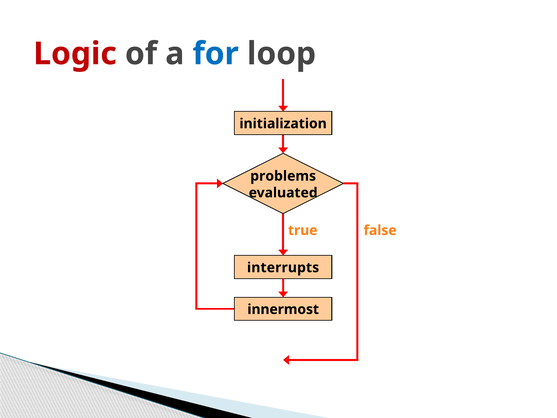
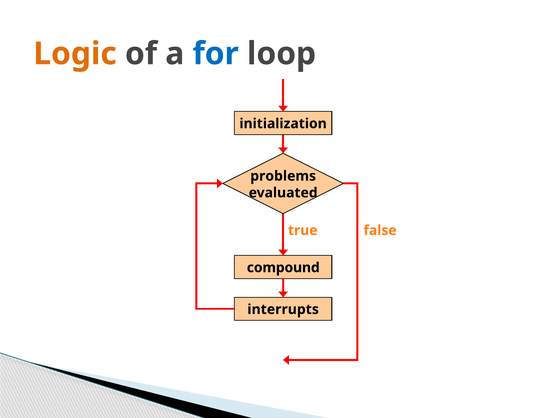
Logic colour: red -> orange (75, 54)
interrupts: interrupts -> compound (283, 267)
innermost: innermost -> interrupts (283, 309)
